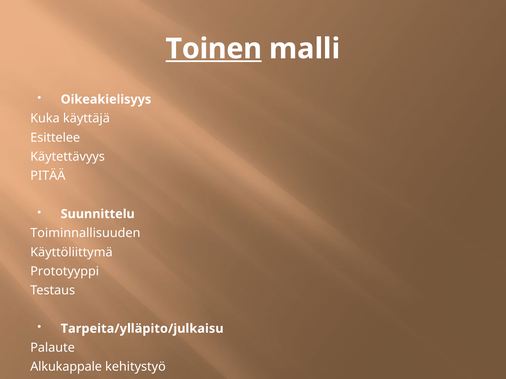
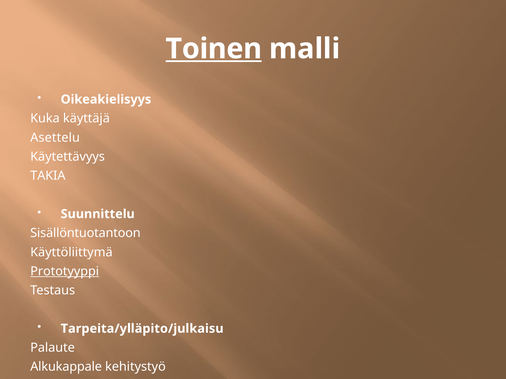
Esittelee: Esittelee -> Asettelu (55, 138)
PITÄÄ: PITÄÄ -> TAKIA (48, 176)
Toiminnallisuuden: Toiminnallisuuden -> Sisällöntuotantoon (85, 233)
Prototyyppi underline: none -> present (65, 272)
